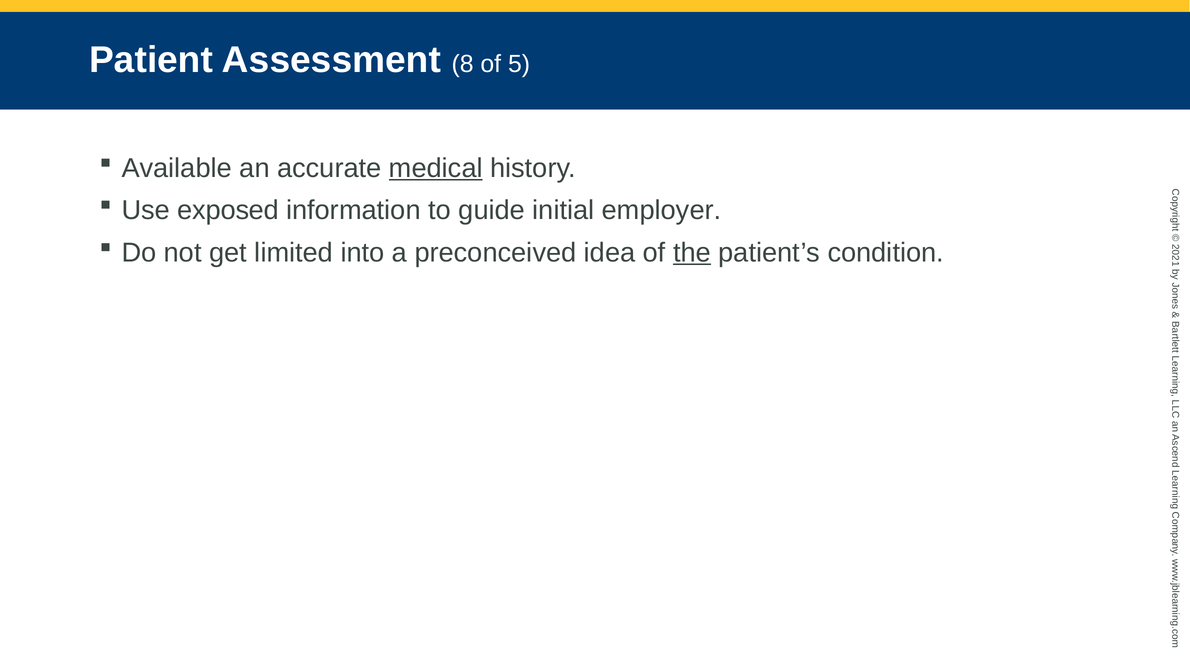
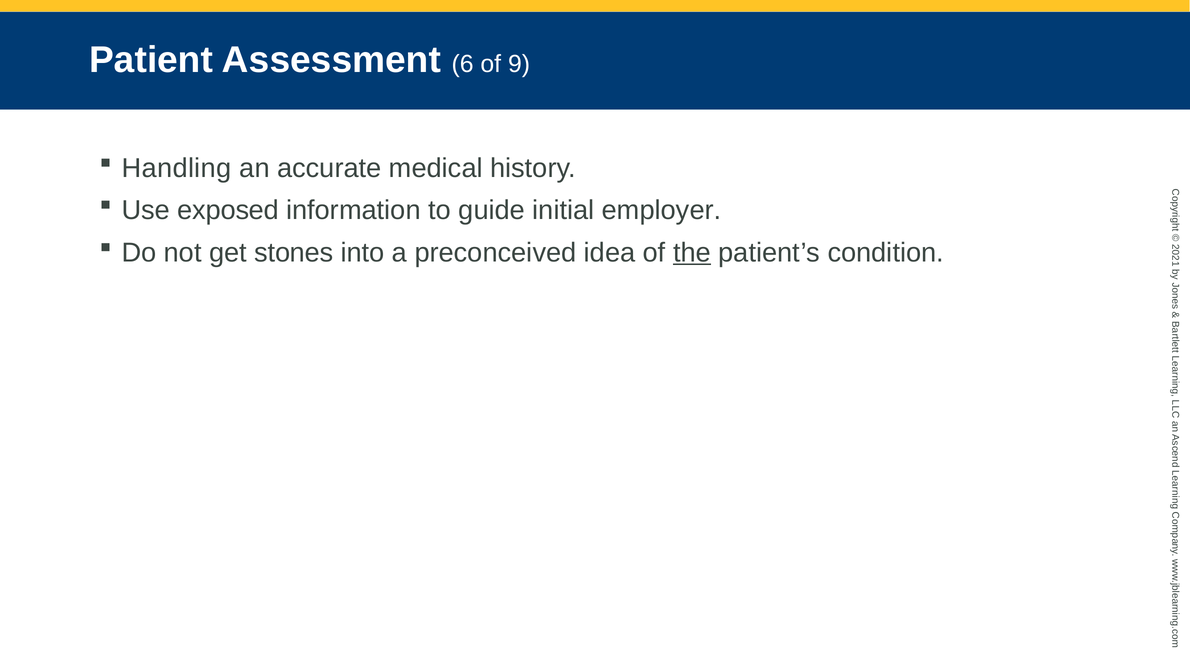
8: 8 -> 6 (463, 64)
5: 5 -> 9 (519, 64)
Available: Available -> Handling (177, 168)
medical underline: present -> none (436, 168)
limited: limited -> stones (294, 253)
